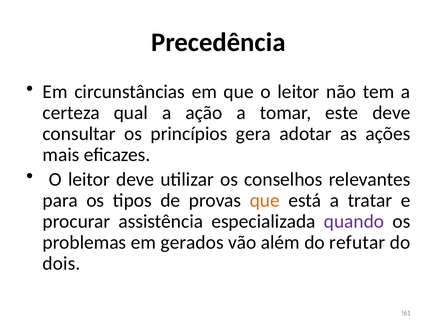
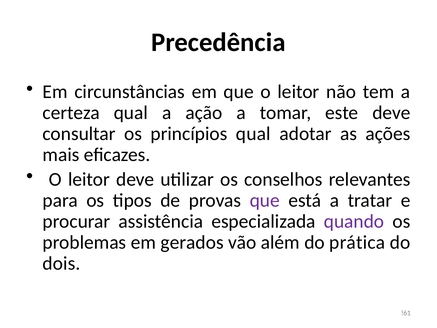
princípios gera: gera -> qual (253, 134)
que colour: orange -> purple (265, 200)
refutar: refutar -> prática (357, 242)
